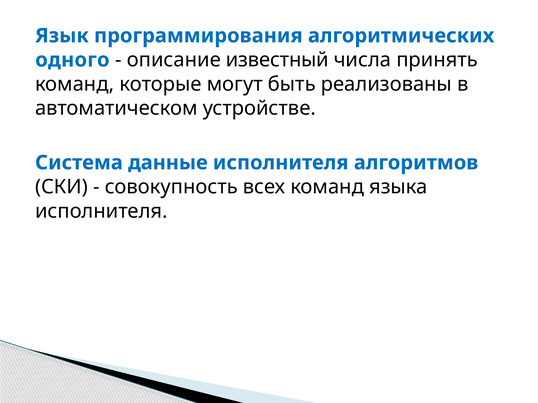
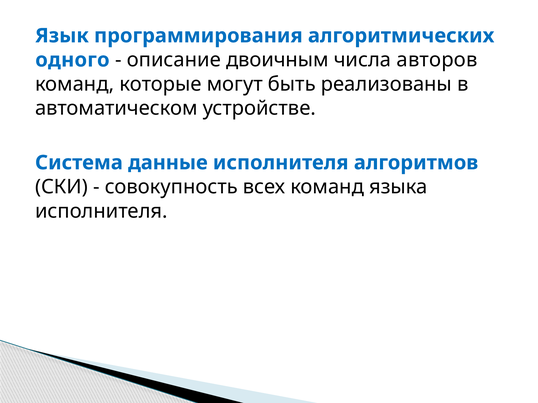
известный: известный -> двоичным (277, 60)
принять: принять -> авторов (437, 60)
